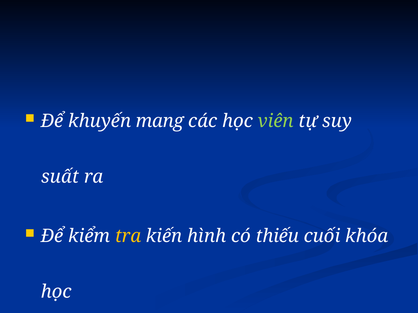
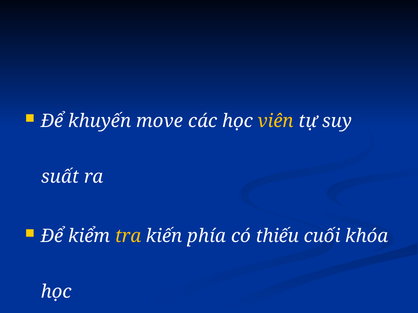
mang: mang -> move (160, 121)
viên colour: light green -> yellow (276, 121)
hình: hình -> phía (207, 236)
